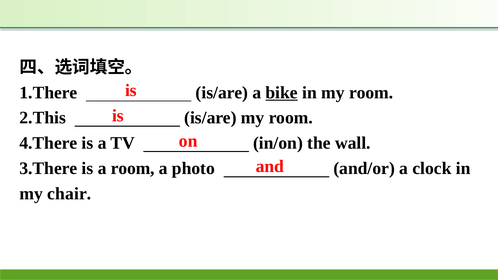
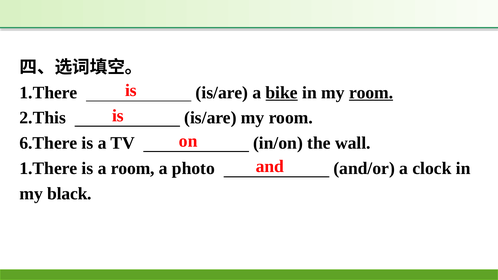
room underline: none -> present (371, 93)
4.There: 4.There -> 6.There (48, 143)
3.There: 3.There -> 1.There (48, 168)
chair: chair -> black (69, 194)
